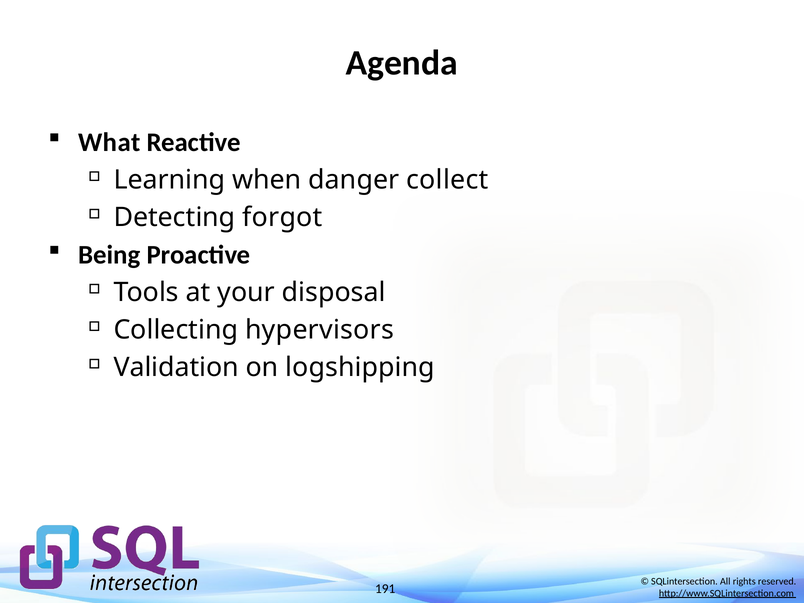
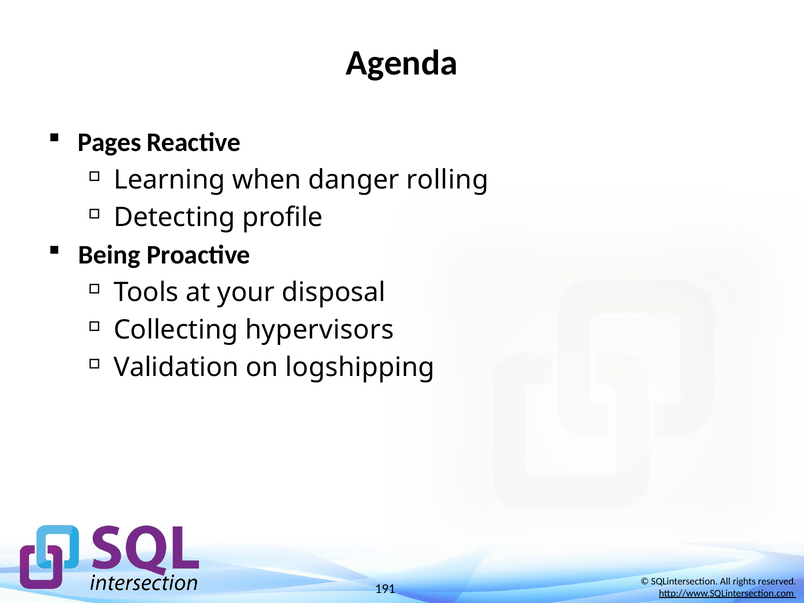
What: What -> Pages (110, 143)
collect: collect -> rolling (447, 180)
forgot: forgot -> profile (283, 218)
